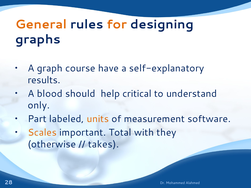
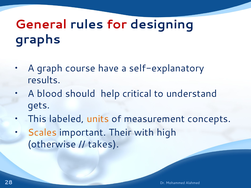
General colour: orange -> red (41, 24)
for colour: orange -> red (117, 24)
only: only -> gets (39, 105)
Part: Part -> This (37, 119)
software: software -> concepts (209, 119)
Total: Total -> Their (120, 133)
they: they -> high (166, 133)
